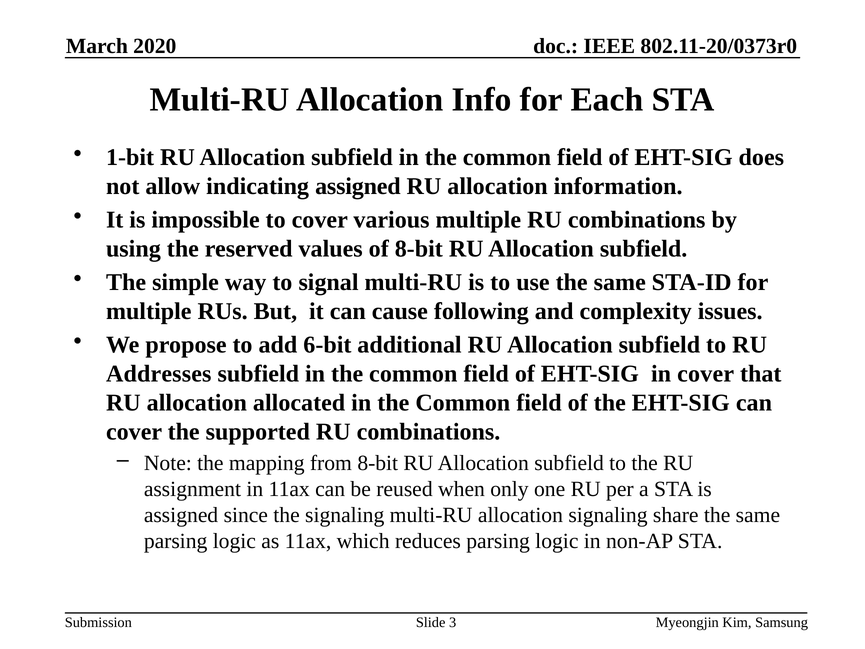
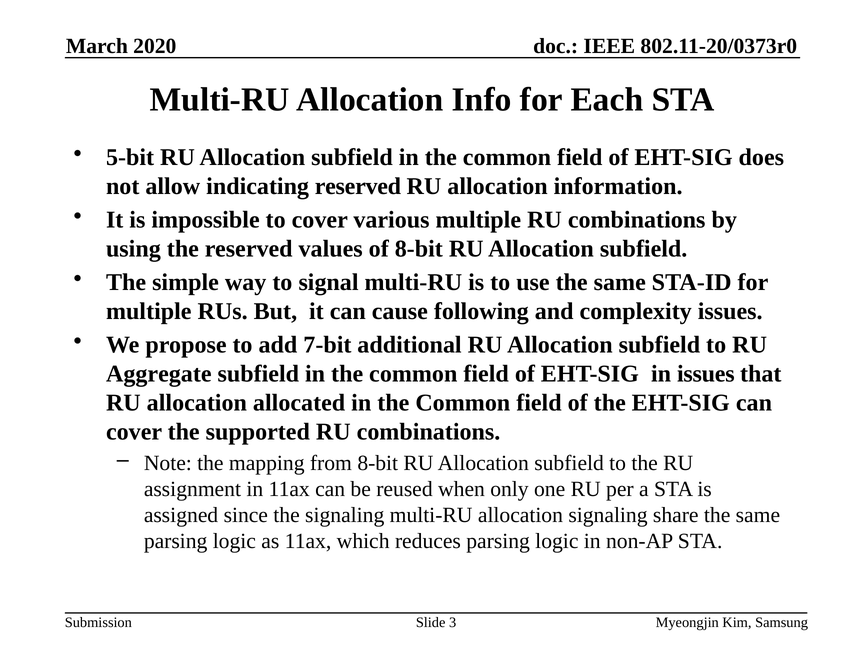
1-bit: 1-bit -> 5-bit (130, 157)
indicating assigned: assigned -> reserved (358, 186)
6-bit: 6-bit -> 7-bit (327, 345)
Addresses: Addresses -> Aggregate (159, 374)
in cover: cover -> issues (706, 374)
